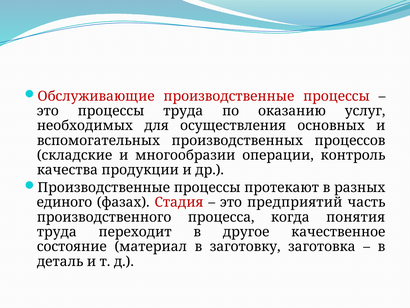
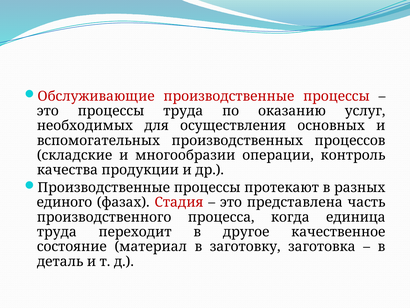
предприятий: предприятий -> представлена (295, 202)
понятия: понятия -> единица (356, 217)
